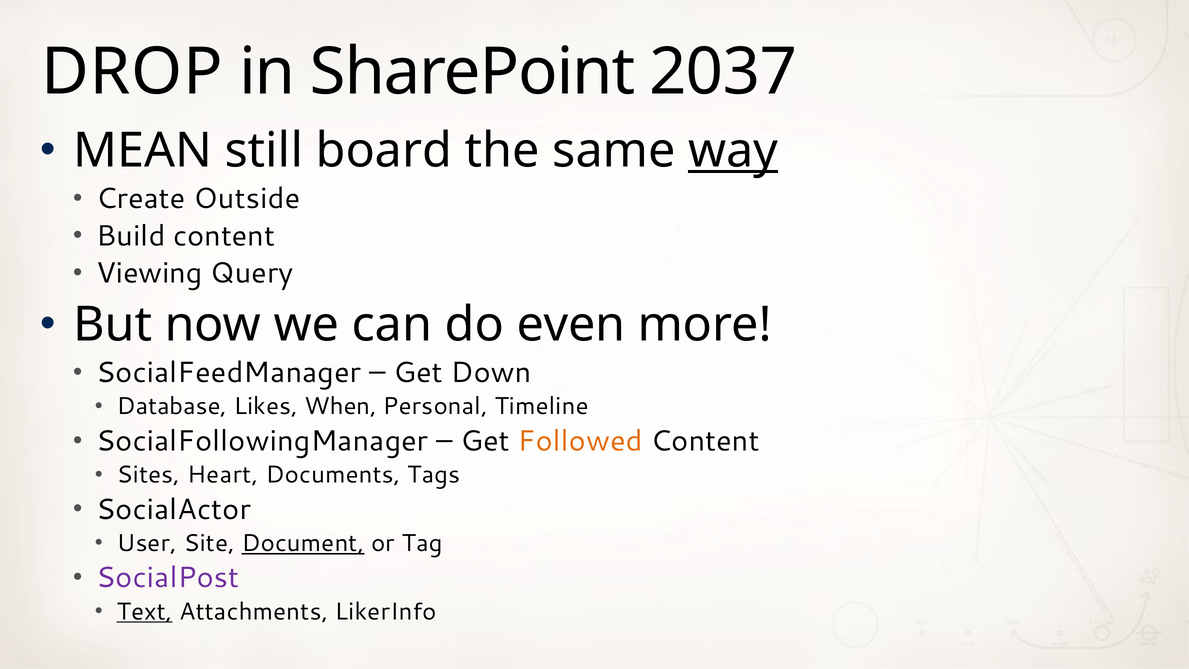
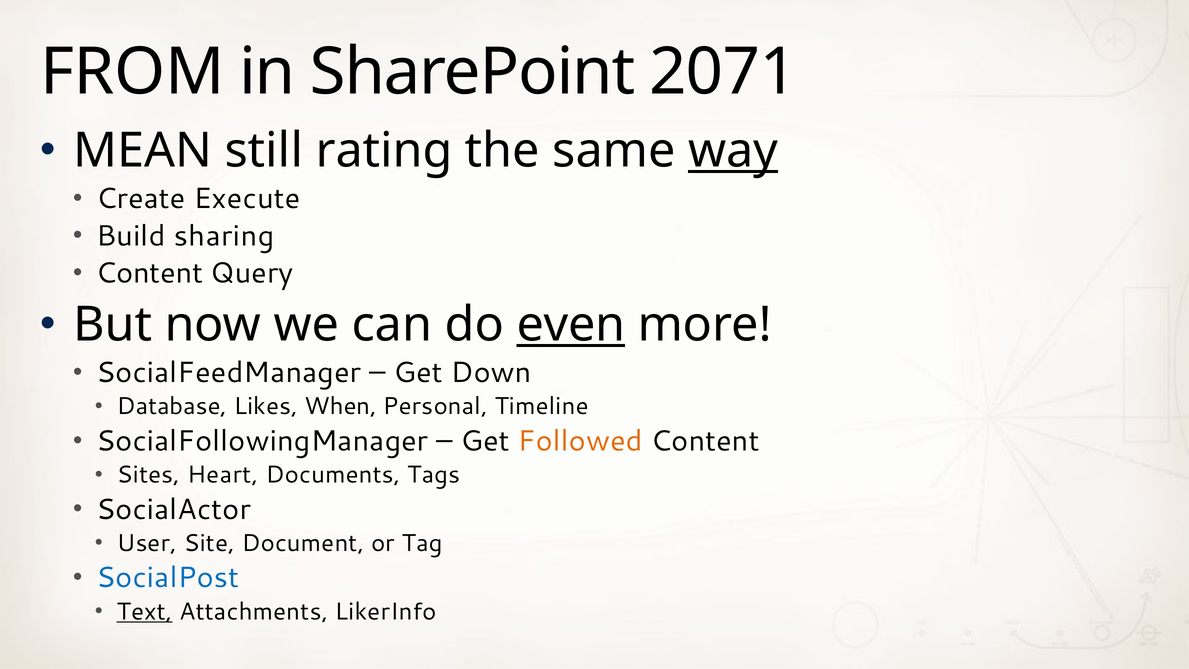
DROP: DROP -> FROM (133, 72)
2037: 2037 -> 2071 (723, 72)
board: board -> rating (384, 151)
Outside: Outside -> Execute (247, 199)
Build content: content -> sharing (224, 236)
Viewing: Viewing -> Content (149, 273)
even underline: none -> present (571, 325)
Document underline: present -> none (303, 543)
SocialPost colour: purple -> blue (168, 578)
